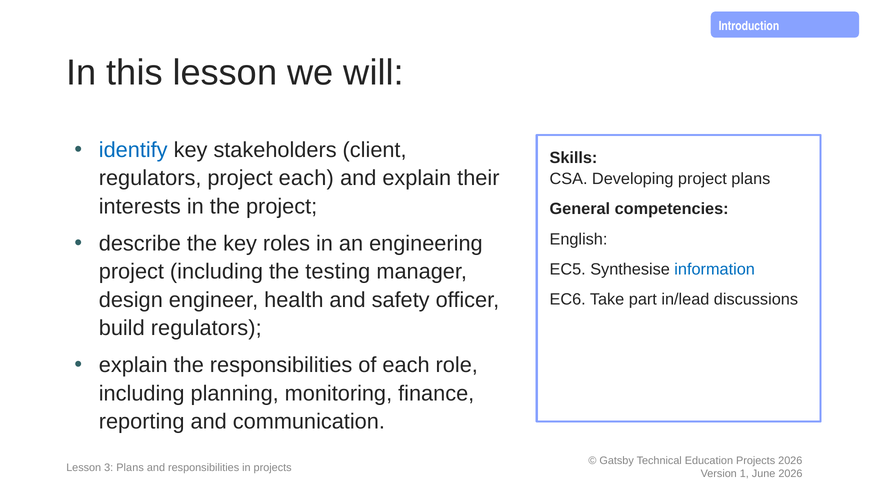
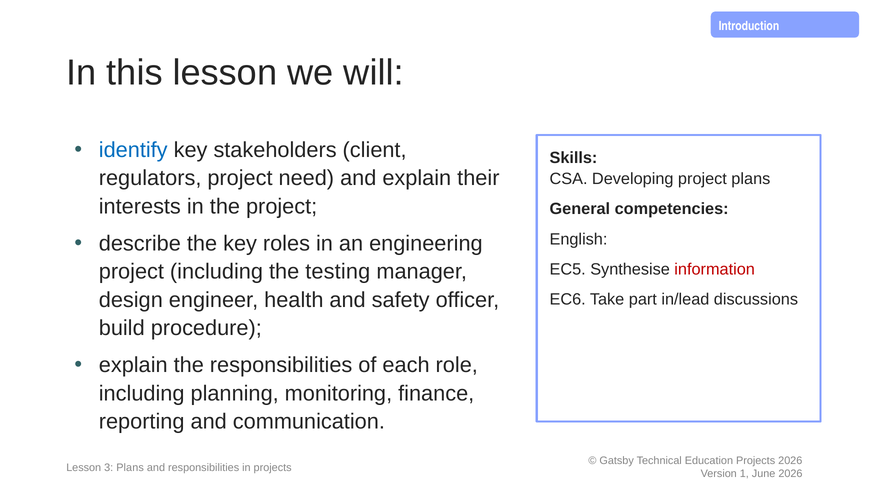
project each: each -> need (306, 178)
information colour: blue -> red (715, 269)
build regulators: regulators -> procedure (206, 328)
